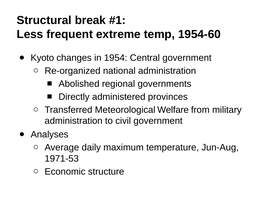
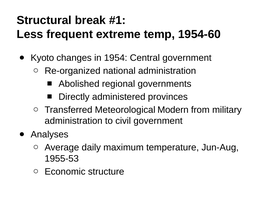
Welfare: Welfare -> Modern (173, 110)
1971-53: 1971-53 -> 1955-53 (62, 159)
